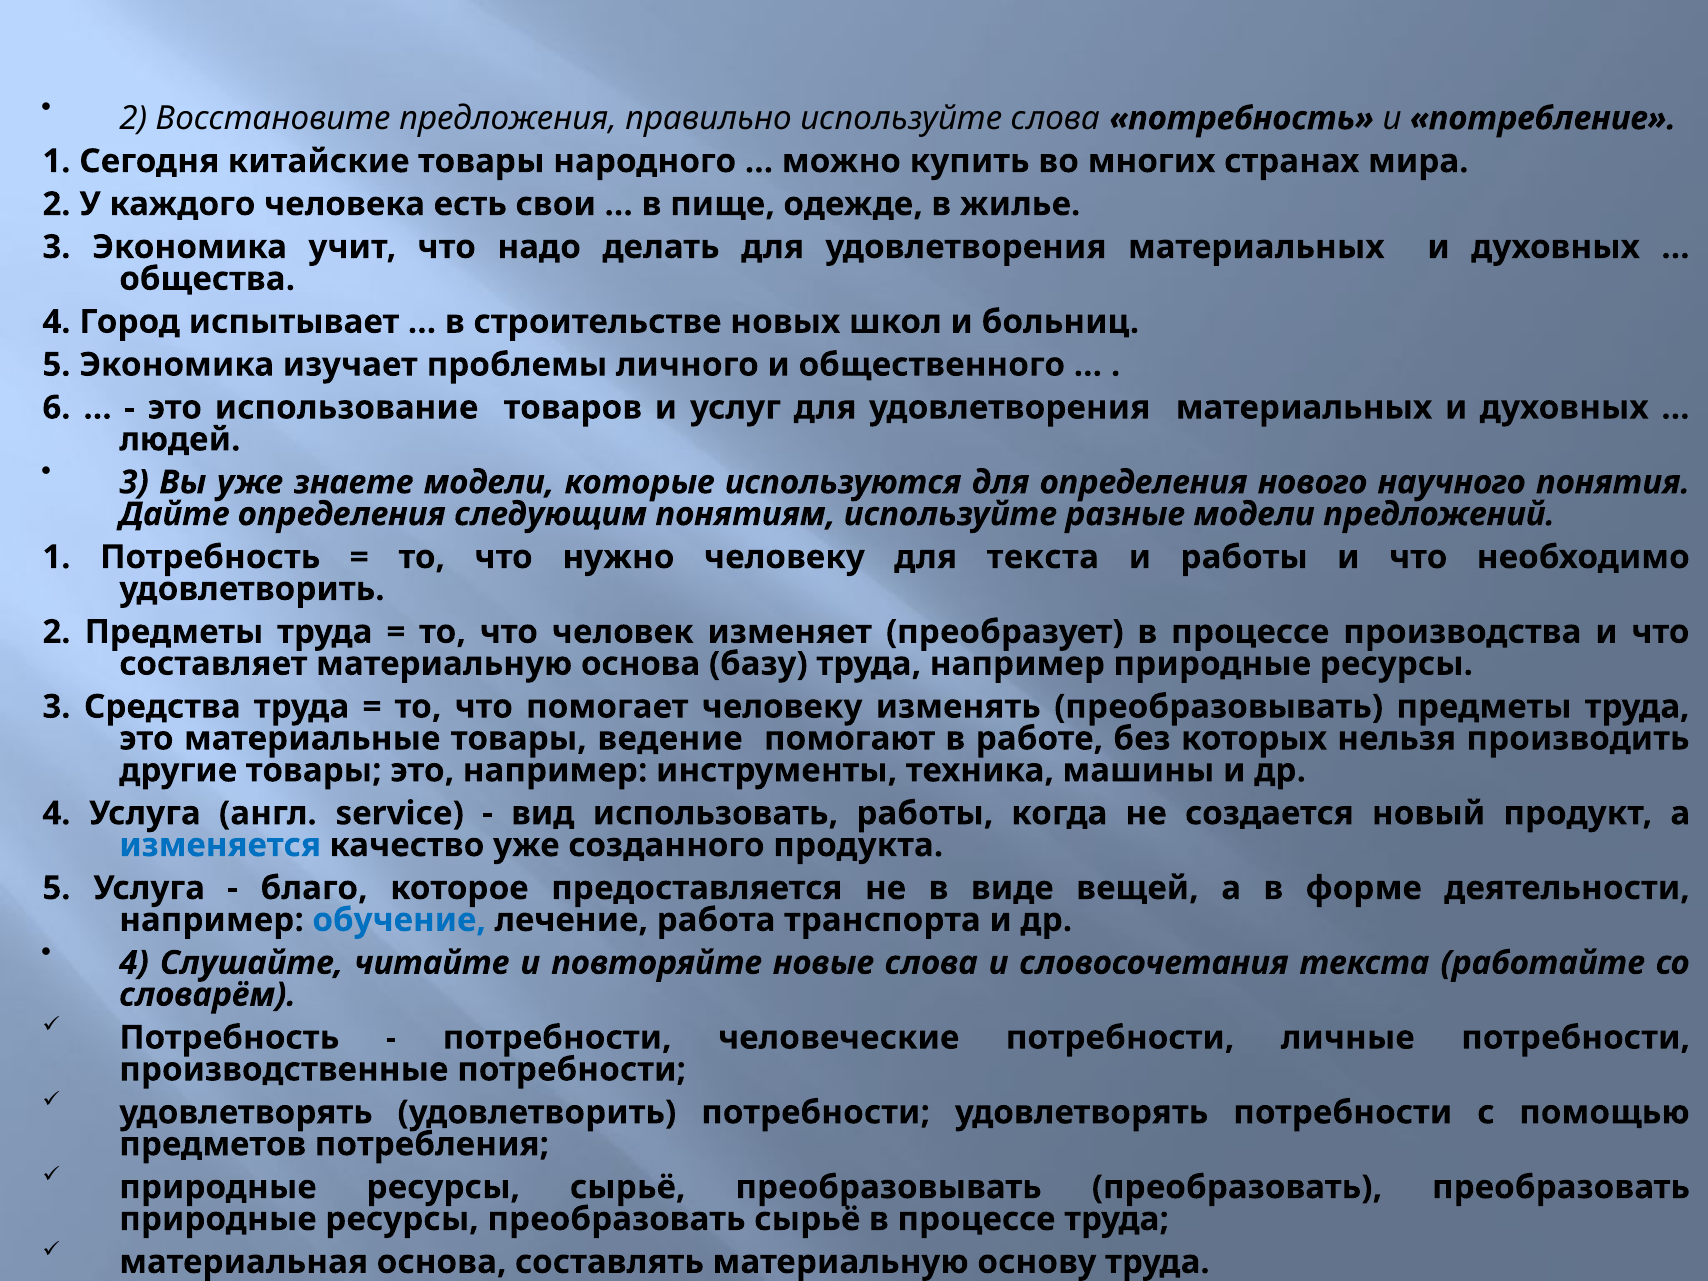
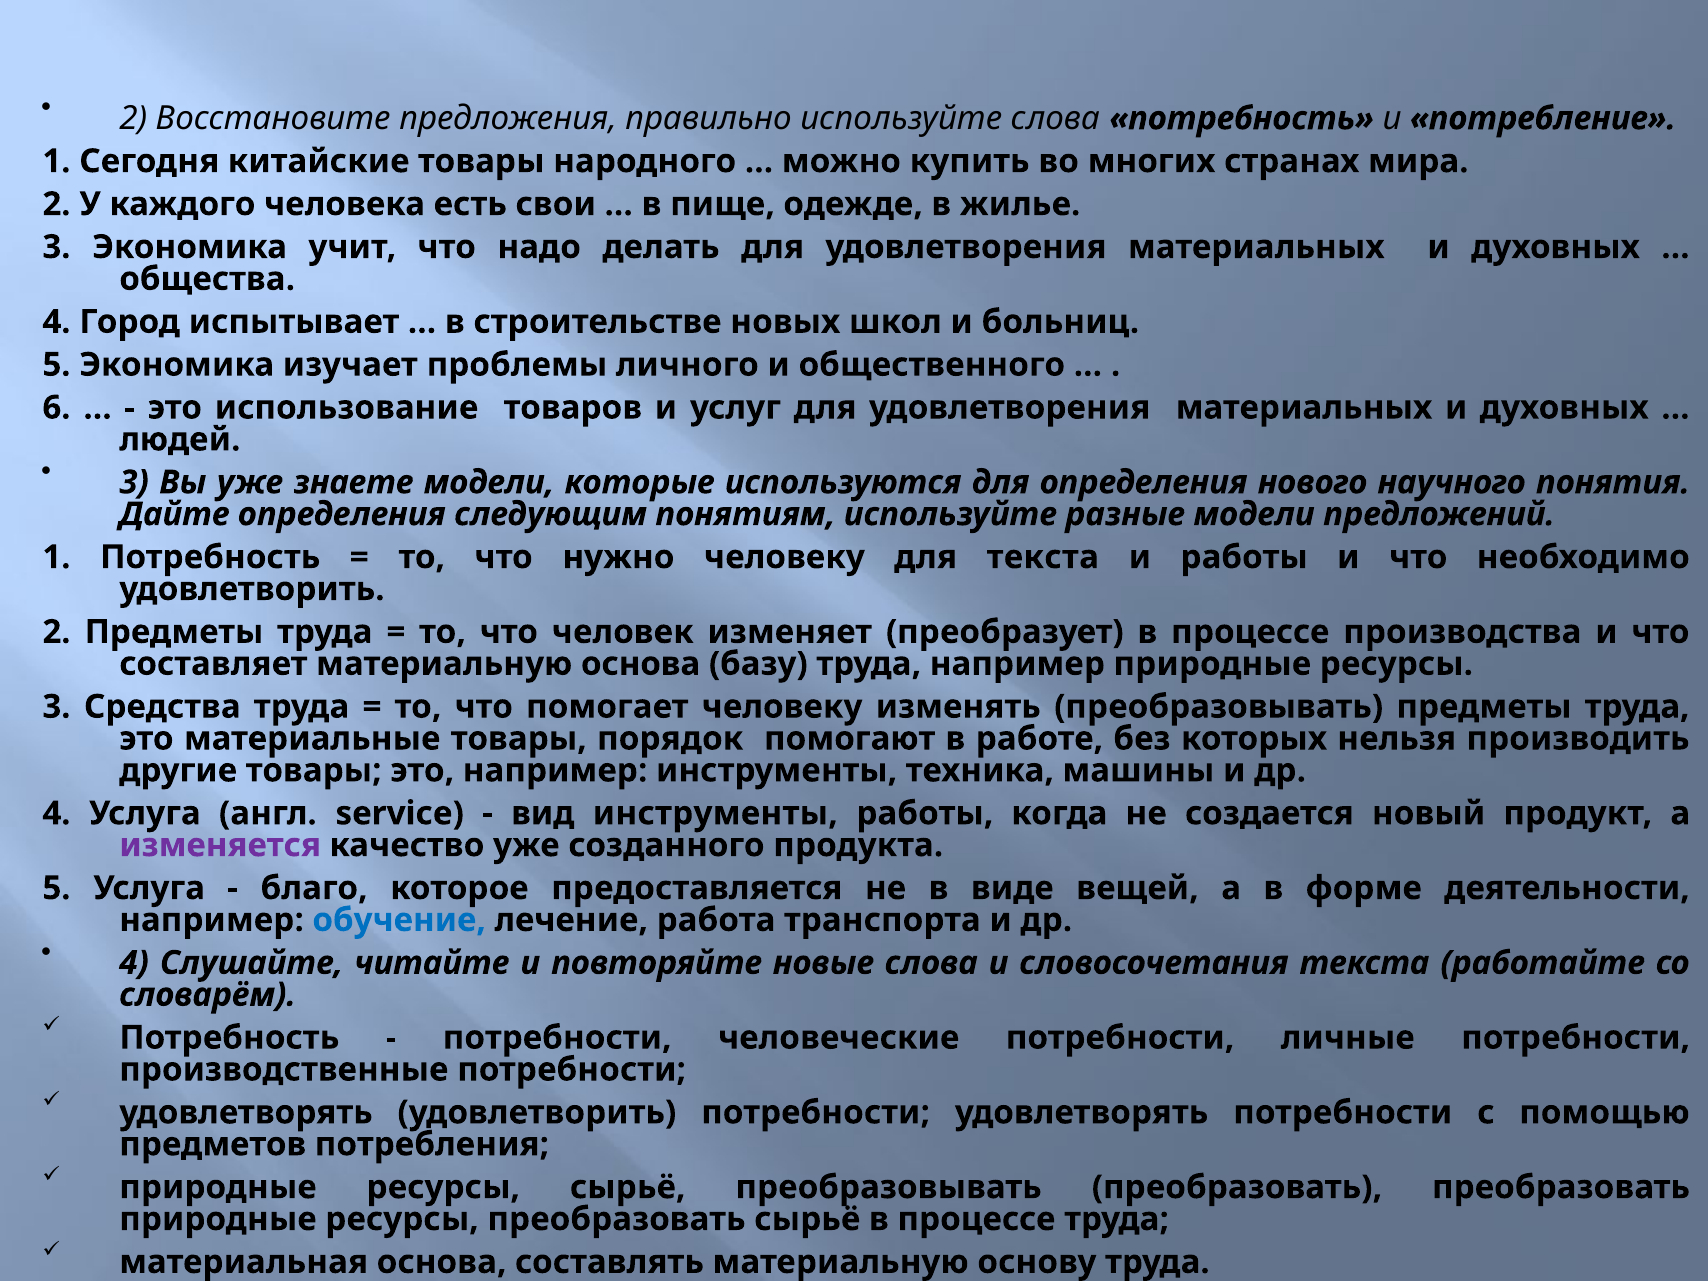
ведение: ведение -> порядок (670, 739)
вид использовать: использовать -> инструменты (715, 813)
изменяется colour: blue -> purple (220, 845)
